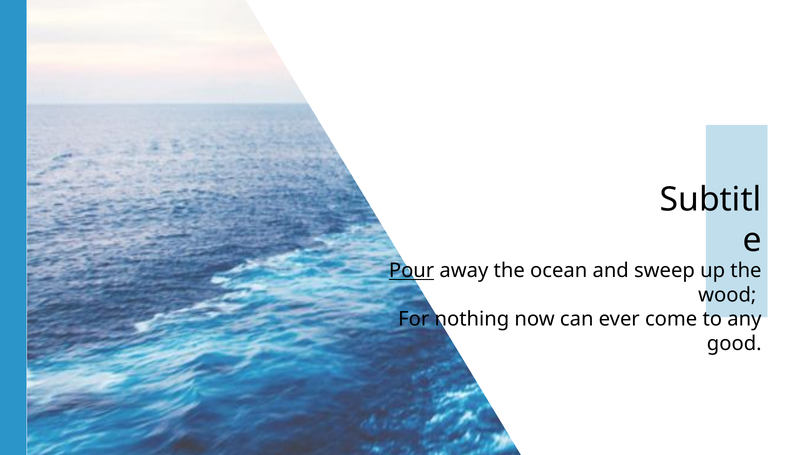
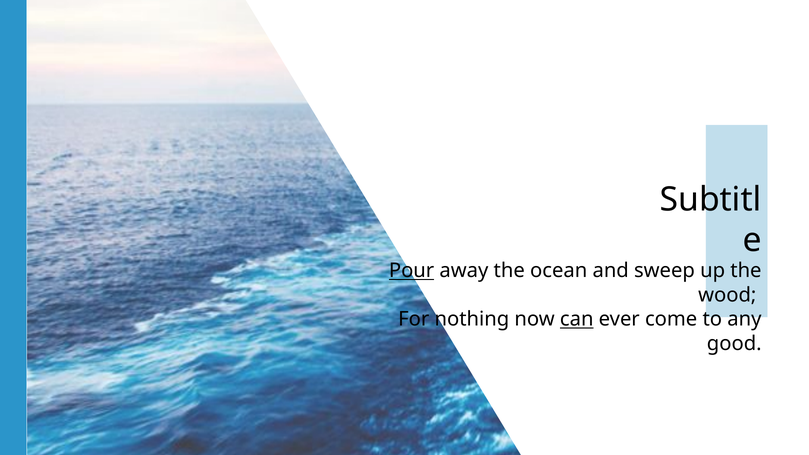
can underline: none -> present (577, 319)
